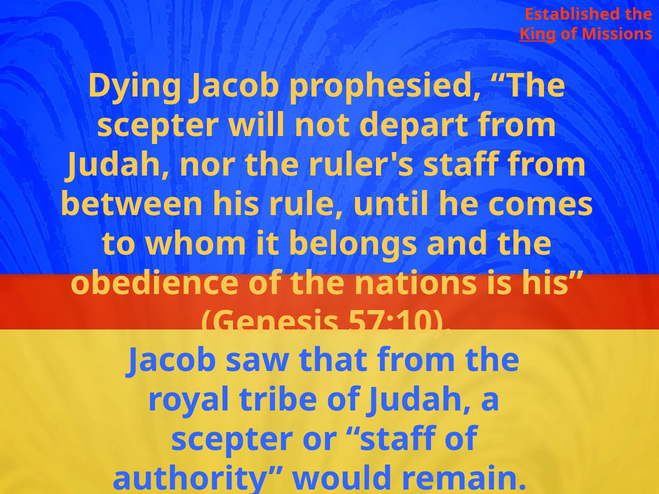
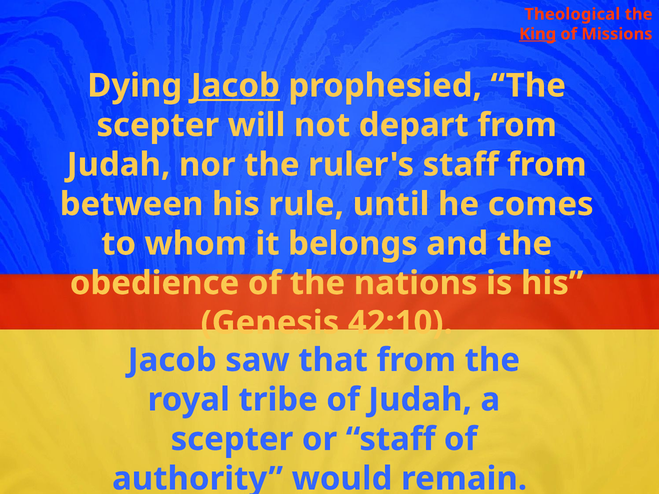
Established: Established -> Theological (572, 14)
Jacob underline: none -> present (235, 86)
57:10: 57:10 -> 42:10 (400, 323)
